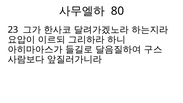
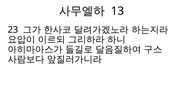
80: 80 -> 13 (117, 11)
